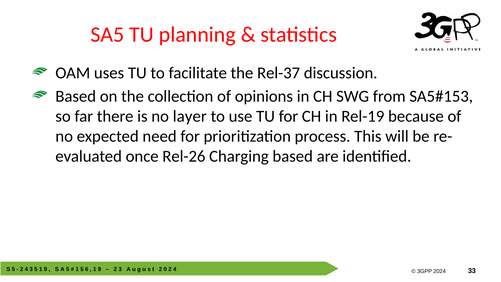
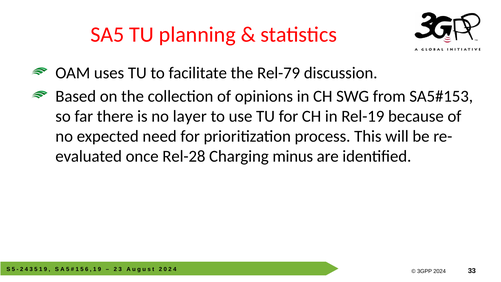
Rel-37: Rel-37 -> Rel-79 (279, 73)
Rel-26: Rel-26 -> Rel-28 (184, 156)
Charging based: based -> minus (293, 156)
